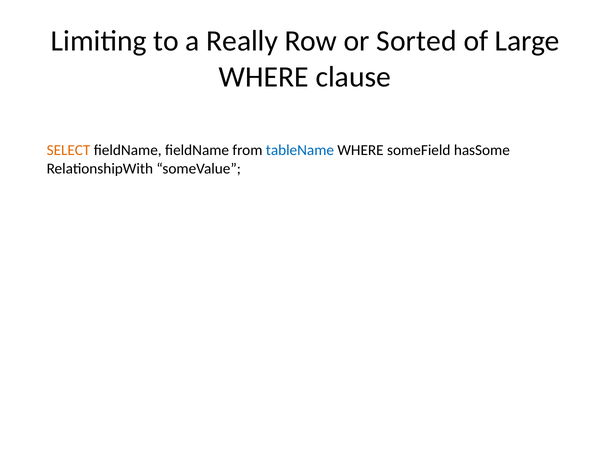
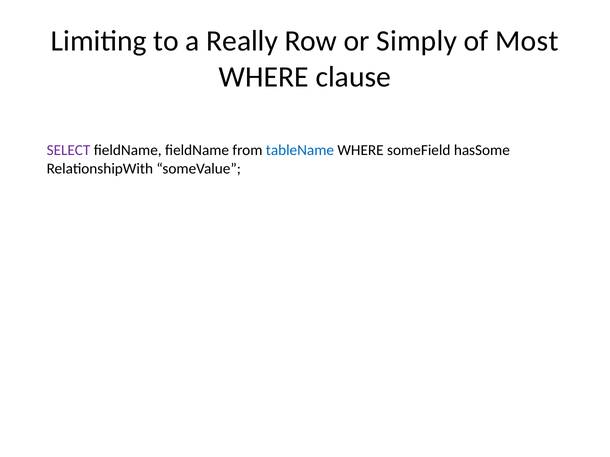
Sorted: Sorted -> Simply (417, 41)
Large: Large -> Most (527, 41)
SELECT colour: orange -> purple (69, 150)
